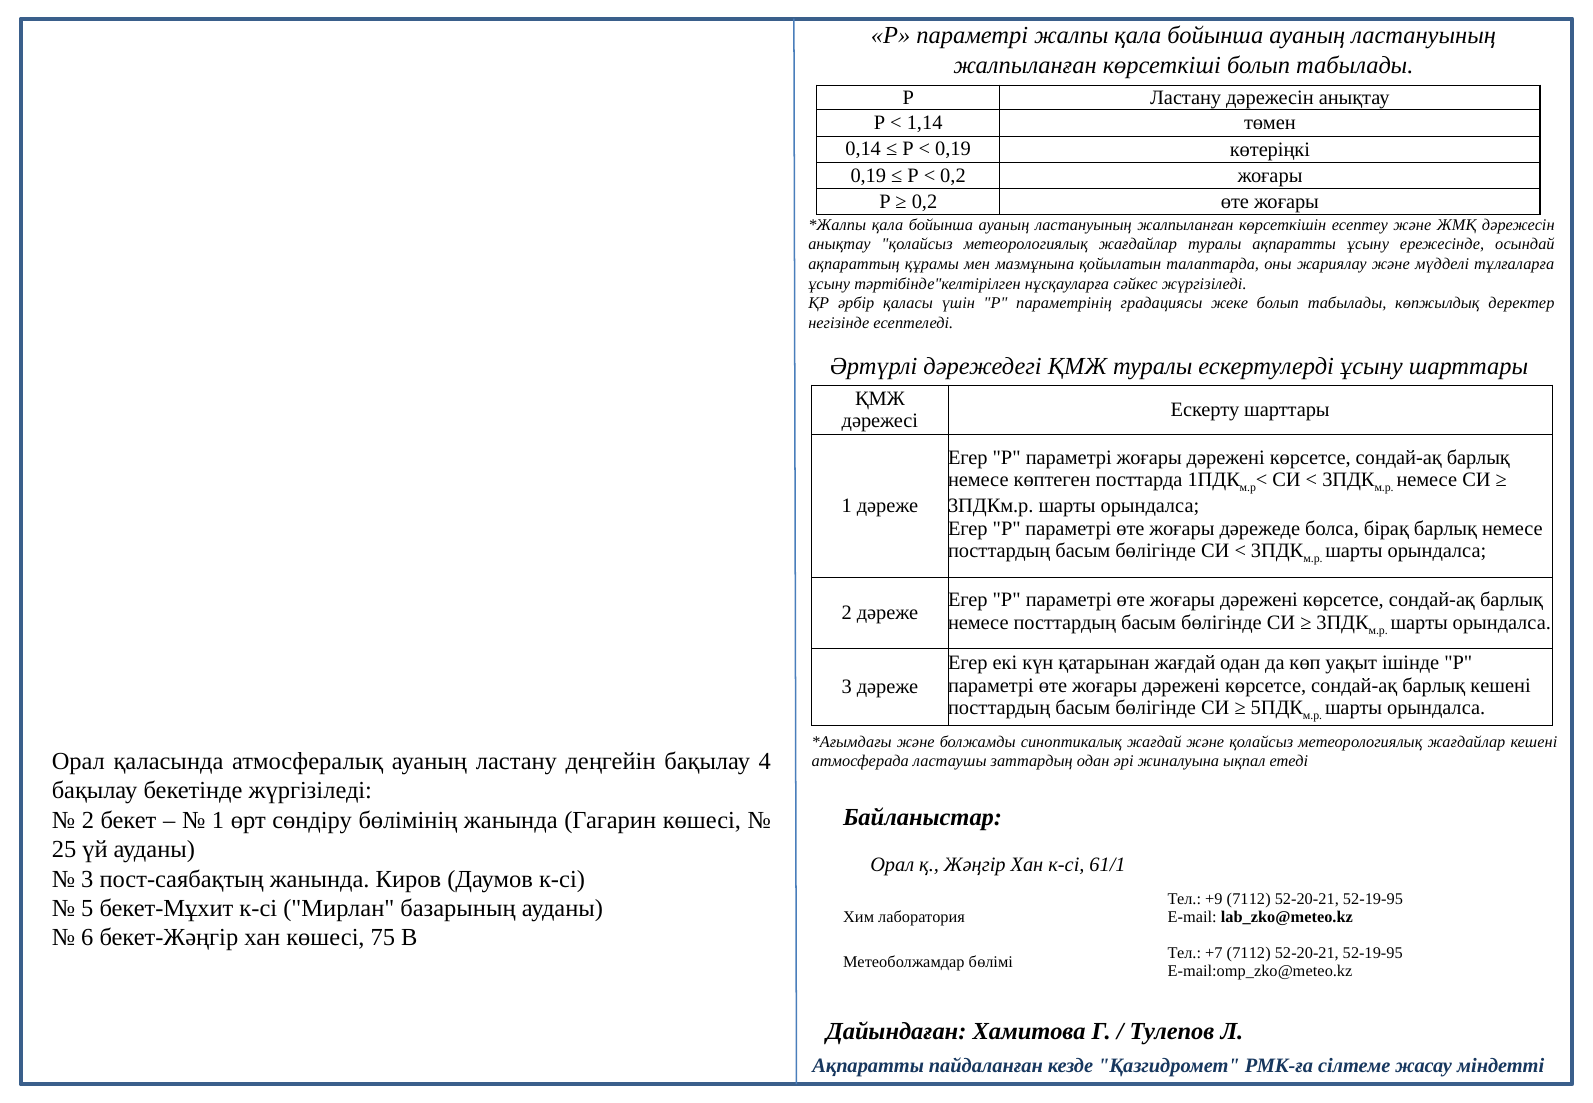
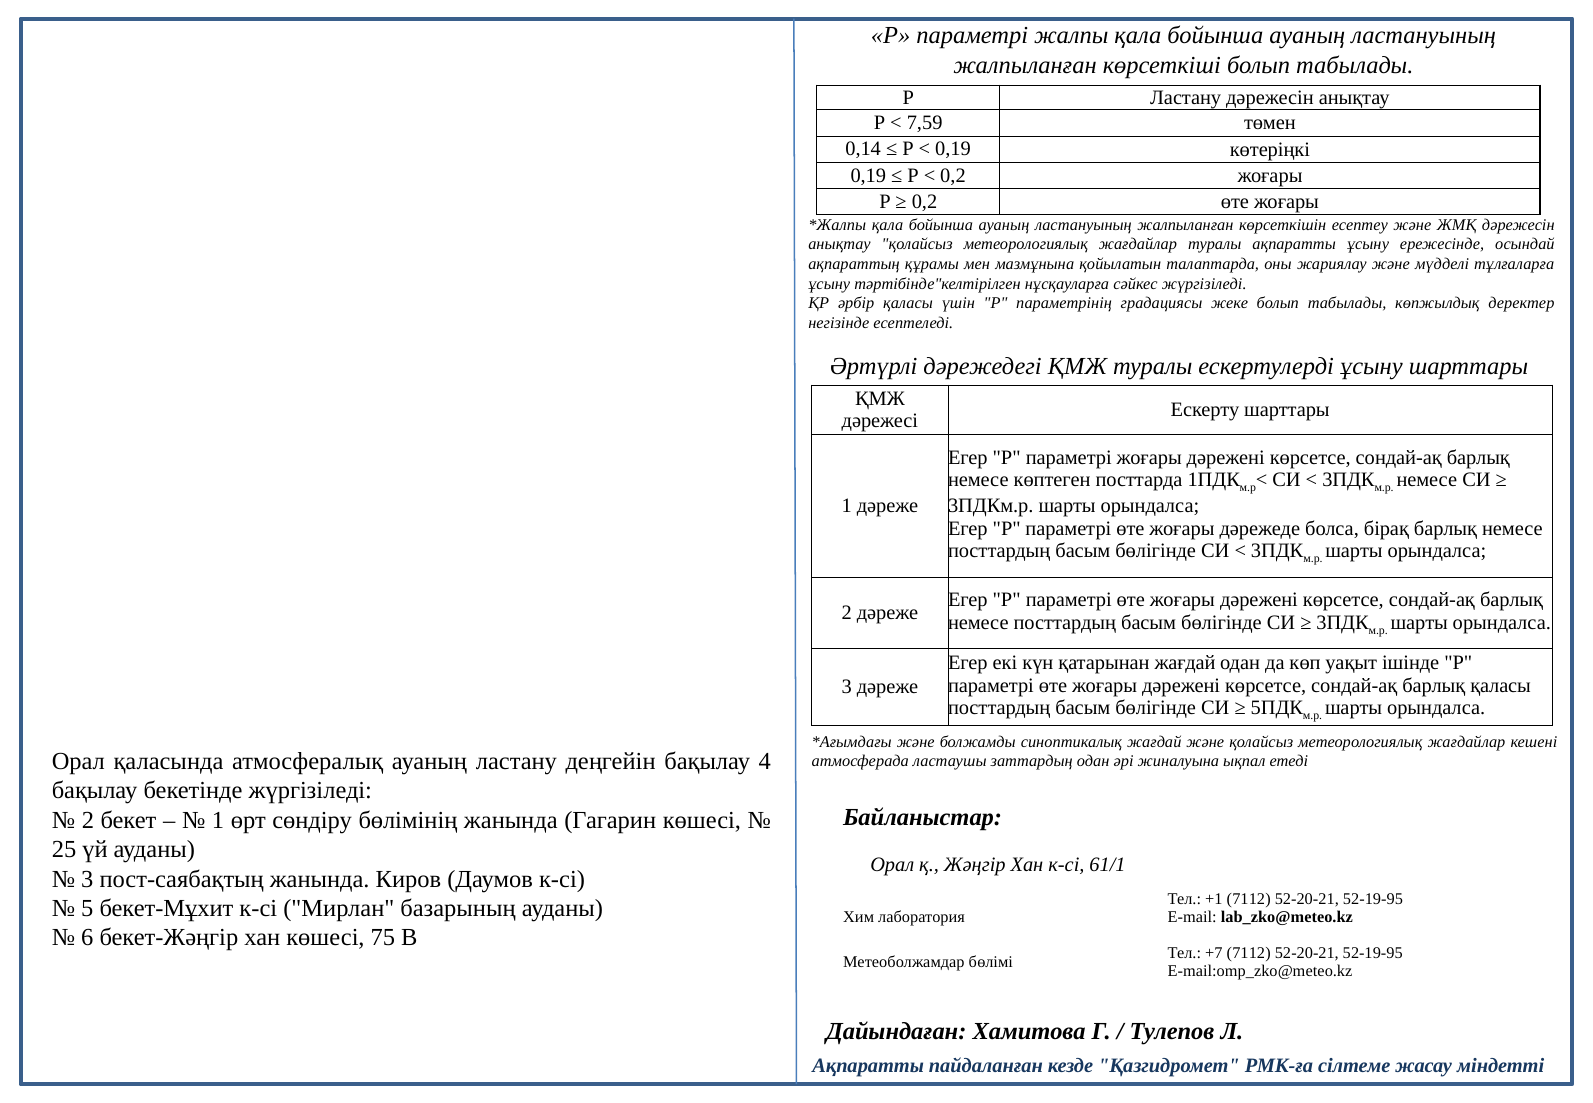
1,14: 1,14 -> 7,59 (925, 123)
барлық кешені: кешені -> қаласы (1501, 685)
+9: +9 -> +1 (1214, 899)
